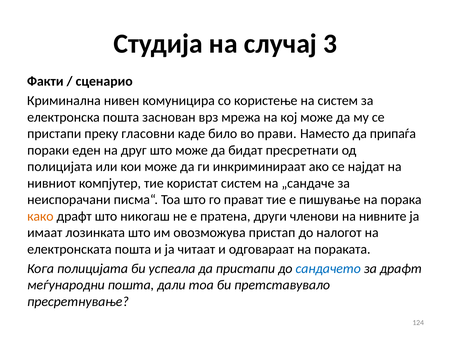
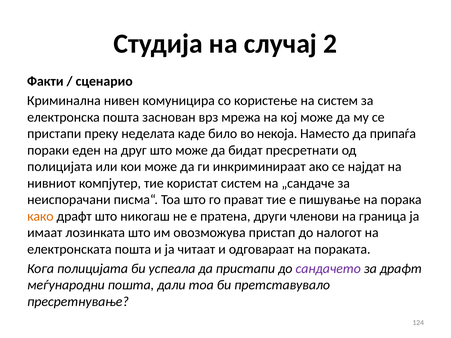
3: 3 -> 2 (330, 44)
гласовни: гласовни -> неделата (148, 134)
прави: прави -> некоја (277, 134)
нивните: нивните -> граница (383, 216)
сандачето colour: blue -> purple (328, 269)
